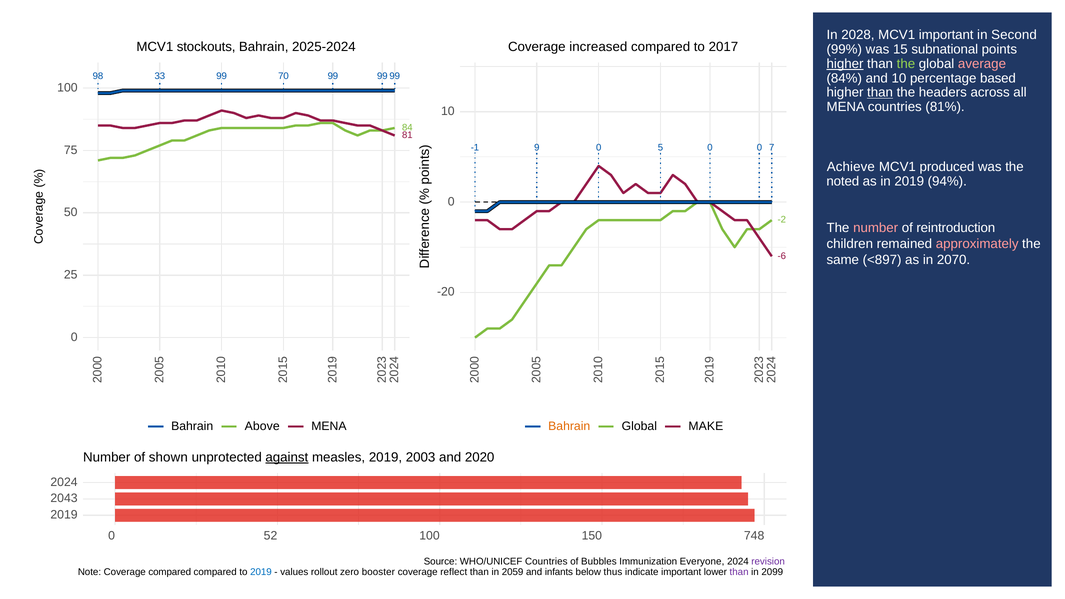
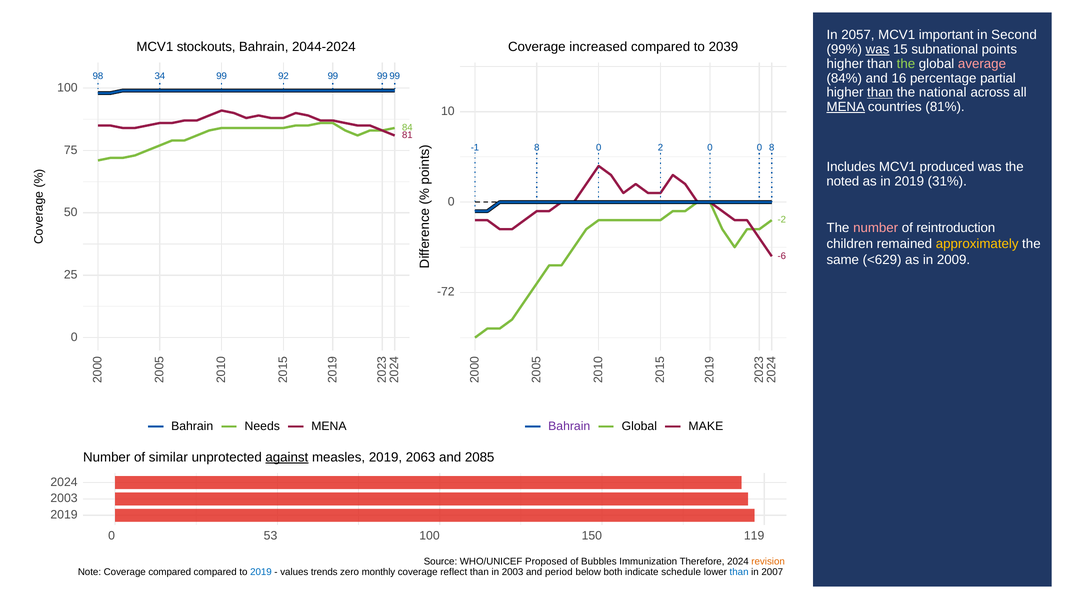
2028: 2028 -> 2057 (858, 35)
2025-2024: 2025-2024 -> 2044-2024 (324, 47)
2017: 2017 -> 2039 (723, 47)
was underline: none -> present (877, 49)
higher underline: present -> none (845, 64)
33: 33 -> 34 (160, 76)
70: 70 -> 92 (283, 76)
and 10: 10 -> 16 (899, 78)
based: based -> partial (998, 78)
headers: headers -> national (943, 92)
MENA underline: none -> present (846, 107)
-1 9: 9 -> 8 (537, 147)
5: 5 -> 2 (660, 147)
0 7: 7 -> 8 (772, 147)
Achieve: Achieve -> Includes (851, 167)
94%: 94% -> 31% (947, 181)
approximately colour: pink -> yellow (977, 244)
<897: <897 -> <629 (882, 260)
2070: 2070 -> 2009 (954, 260)
-20: -20 -> -72 (446, 292)
Above: Above -> Needs (262, 426)
Bahrain colour: orange -> purple (569, 426)
shown: shown -> similar (168, 457)
2003: 2003 -> 2063 (421, 457)
2020: 2020 -> 2085 (480, 457)
2043: 2043 -> 2003 (64, 499)
52: 52 -> 53 (271, 536)
748: 748 -> 119 (754, 536)
WHO/UNICEF Countries: Countries -> Proposed (546, 561)
Everyone: Everyone -> Therefore (702, 561)
revision colour: purple -> orange (768, 561)
rollout: rollout -> trends (324, 572)
booster: booster -> monthly (378, 572)
in 2059: 2059 -> 2003 (513, 572)
infants: infants -> period (559, 572)
thus: thus -> both (613, 572)
indicate important: important -> schedule (681, 572)
than colour: purple -> blue (739, 572)
2099: 2099 -> 2007 (772, 572)
